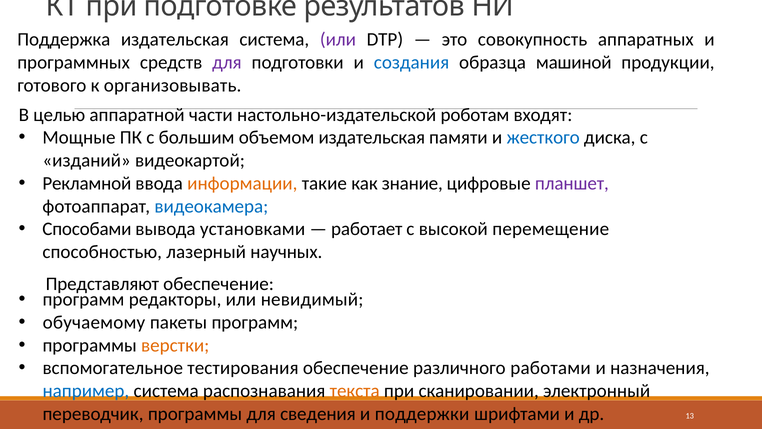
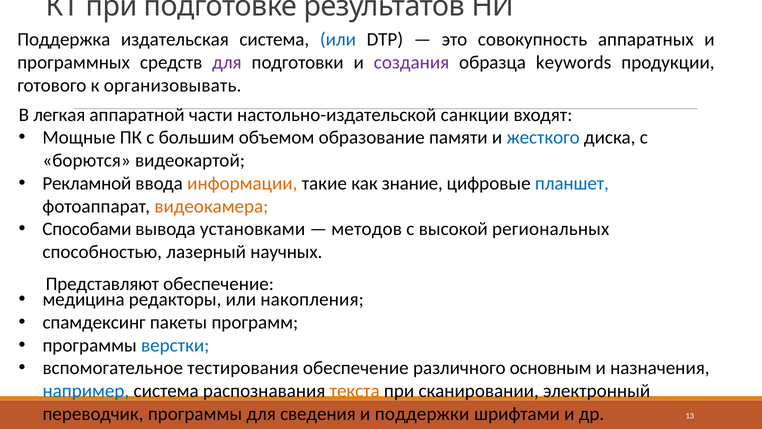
или colour: purple -> blue (338, 39)
создания colour: blue -> purple (412, 62)
машиной: машиной -> keywords (574, 62)
целью: целью -> легкая (59, 115)
роботам: роботам -> санкции (475, 115)
объемом издательская: издательская -> образование (372, 138)
изданий: изданий -> борются (87, 160)
планшет colour: purple -> blue (572, 183)
видеокамера colour: blue -> orange (211, 206)
работает: работает -> методов (367, 229)
перемещение: перемещение -> региональных (551, 229)
программ: программ -> медицина (84, 299)
невидимый: невидимый -> накопления (312, 299)
обучаемому: обучаемому -> спамдексинг (94, 322)
верстки colour: orange -> blue (175, 345)
работами: работами -> основным (551, 368)
